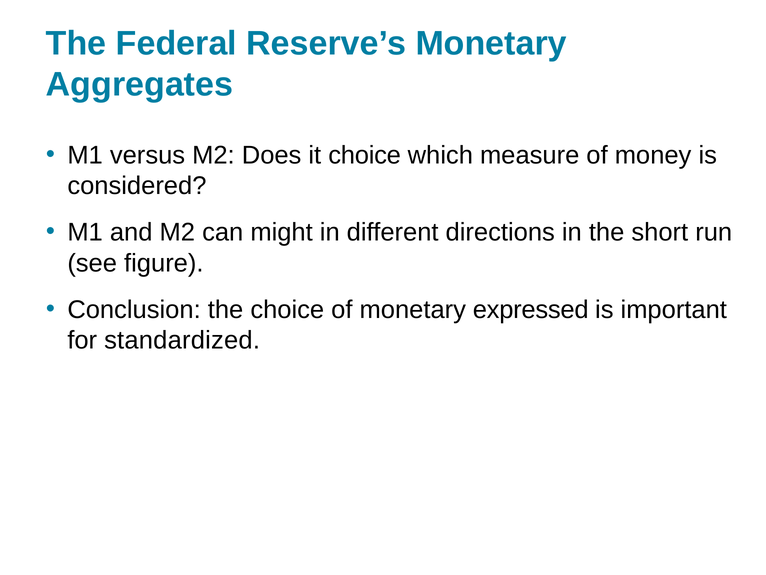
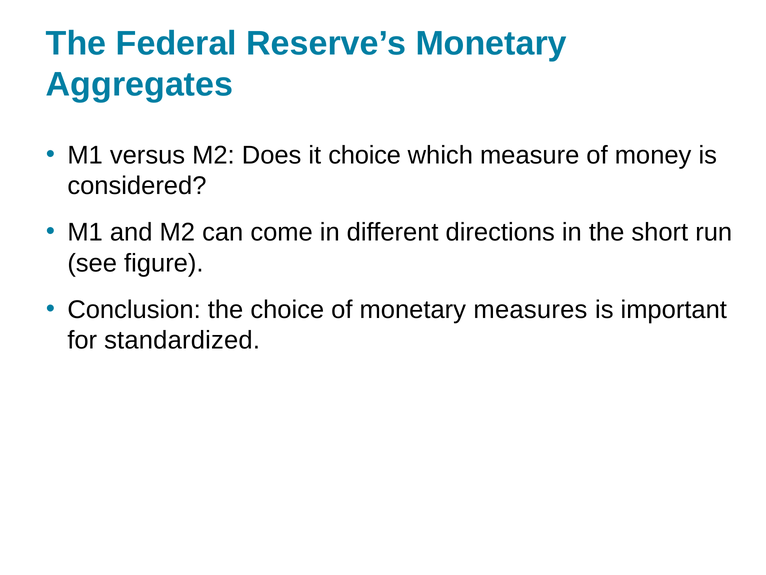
might: might -> come (282, 232)
expressed: expressed -> measures (530, 309)
